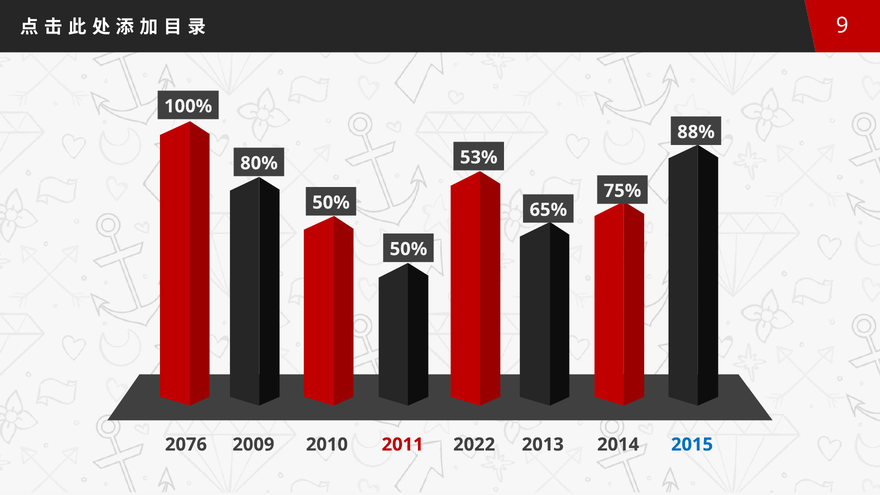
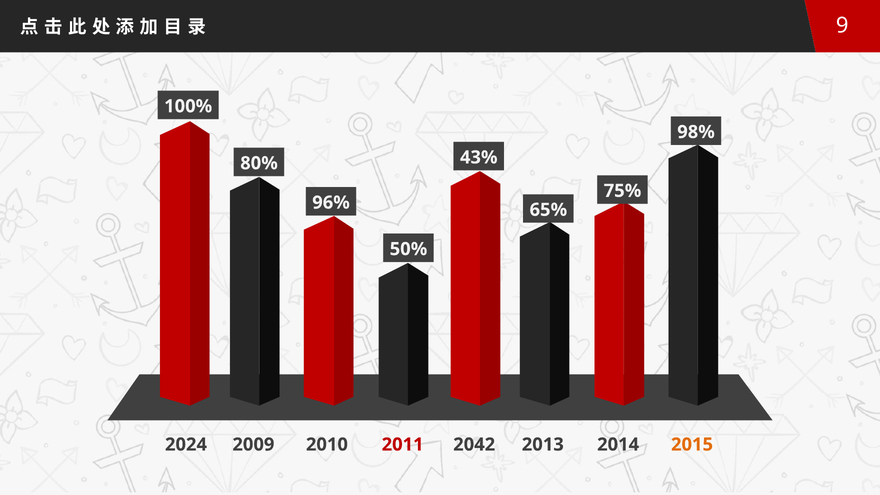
88%: 88% -> 98% (696, 132)
53%: 53% -> 43% (479, 157)
50%: 50% -> 96% (331, 203)
2076: 2076 -> 2024 (186, 445)
2022: 2022 -> 2042 (474, 445)
2015 colour: blue -> orange (692, 445)
